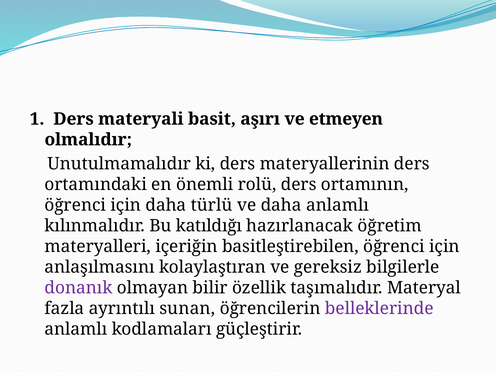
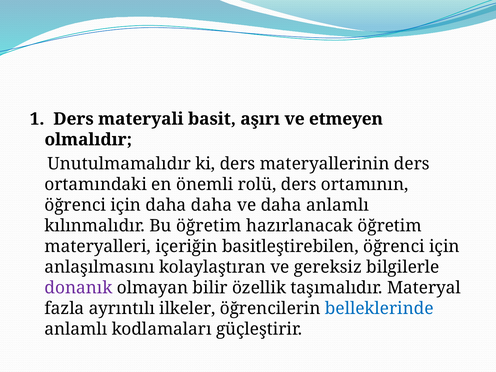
daha türlü: türlü -> daha (212, 205)
Bu katıldığı: katıldığı -> öğretim (209, 226)
sunan: sunan -> ilkeler (187, 308)
belleklerinde colour: purple -> blue (379, 308)
